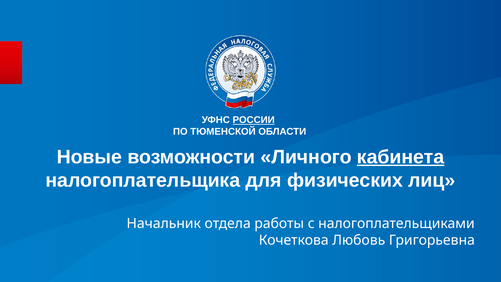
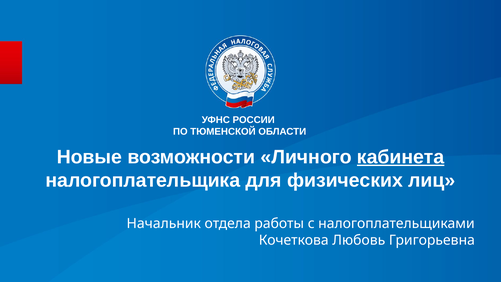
РОССИИ underline: present -> none (254, 120)
